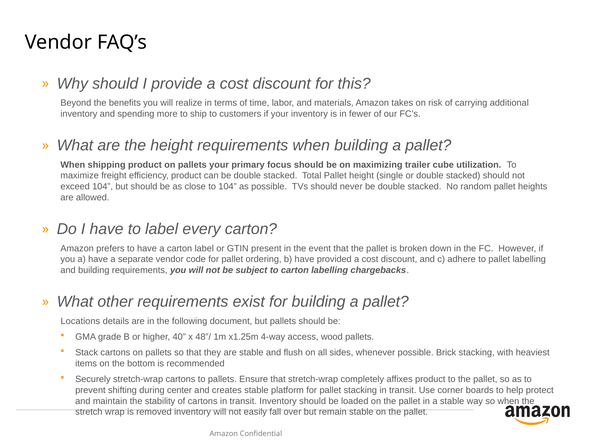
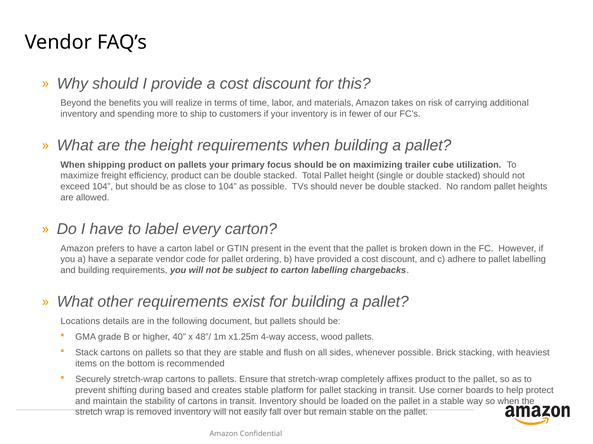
center: center -> based (179, 391)
